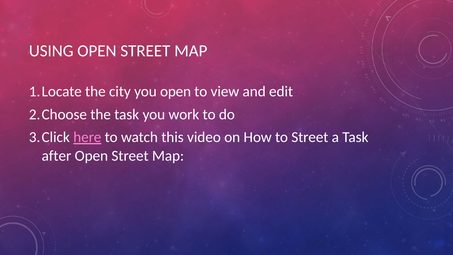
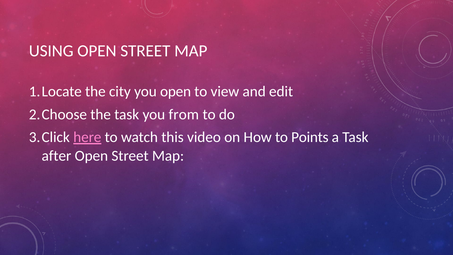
work: work -> from (184, 114)
to Street: Street -> Points (310, 137)
